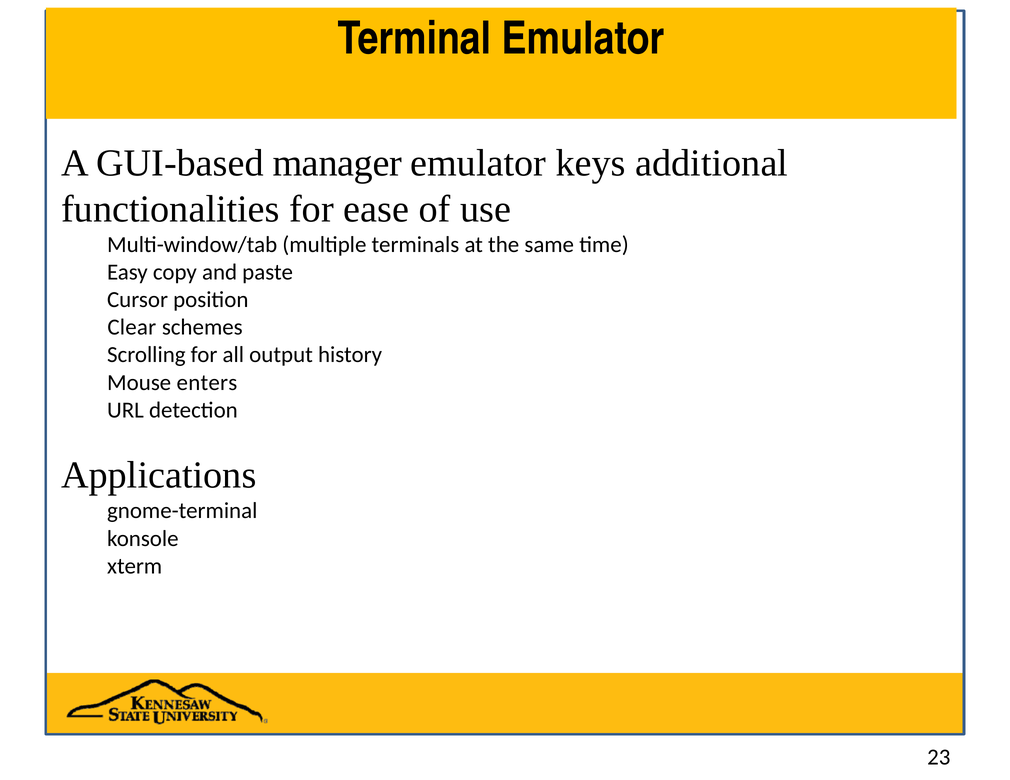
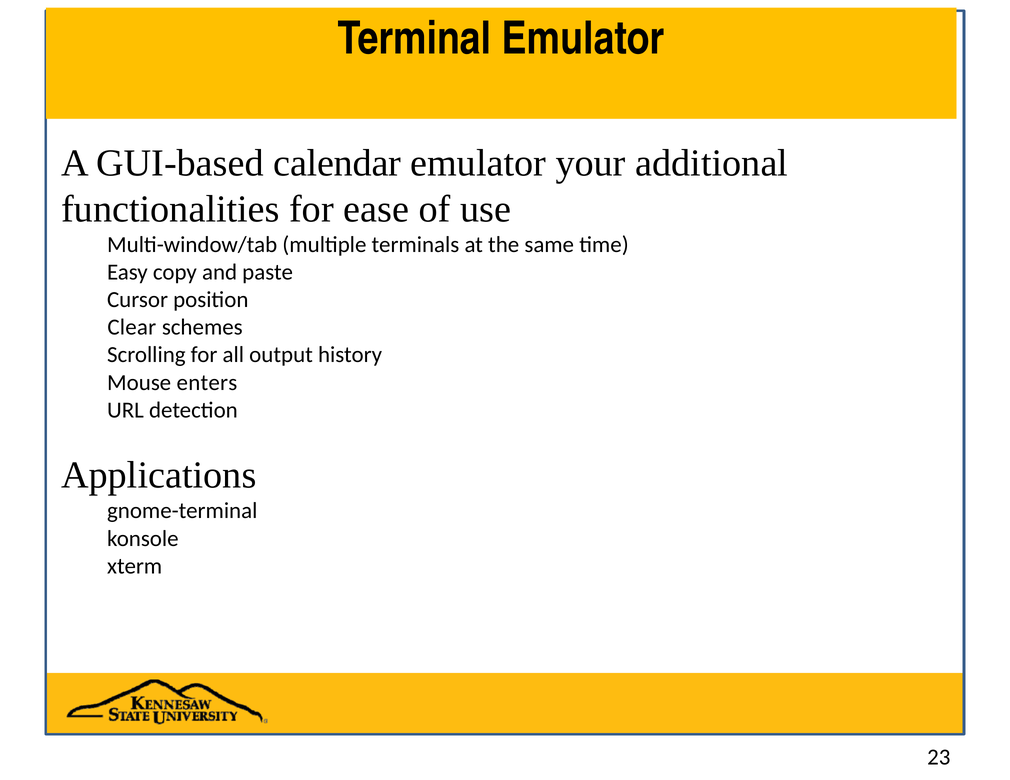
manager: manager -> calendar (337, 163)
keys: keys -> your (591, 163)
